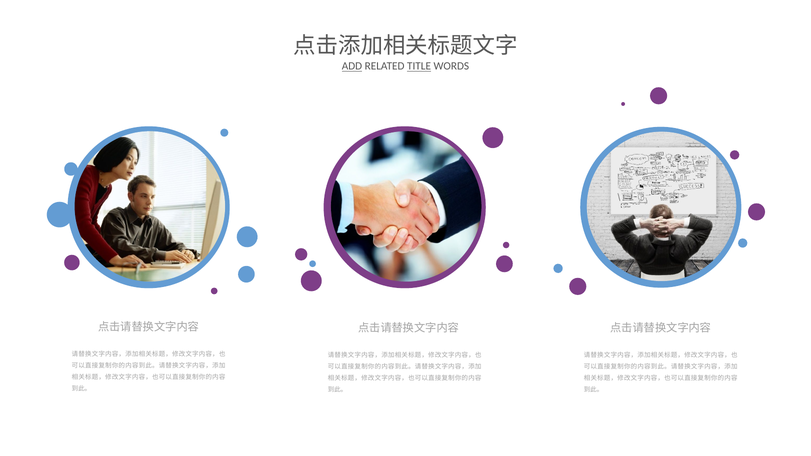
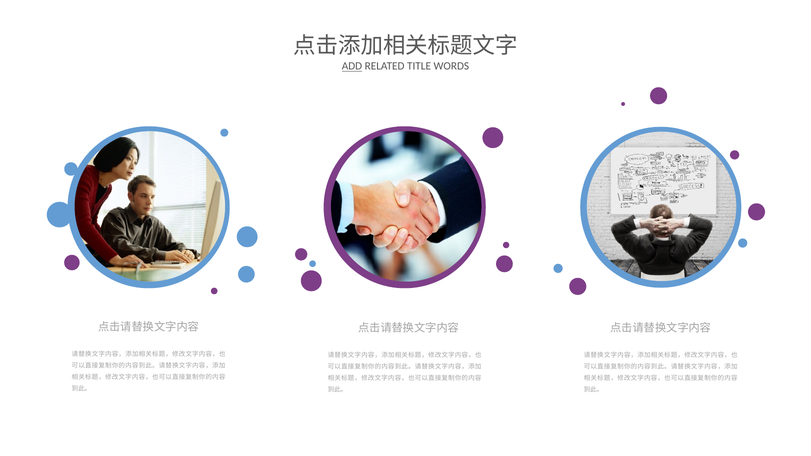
TITLE underline: present -> none (419, 66)
